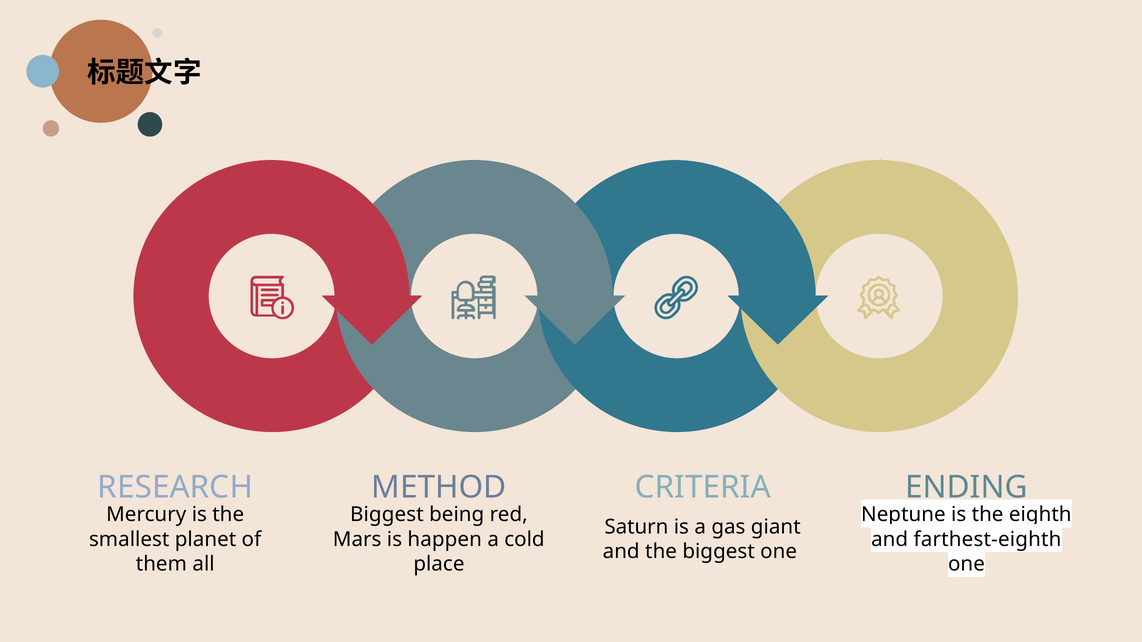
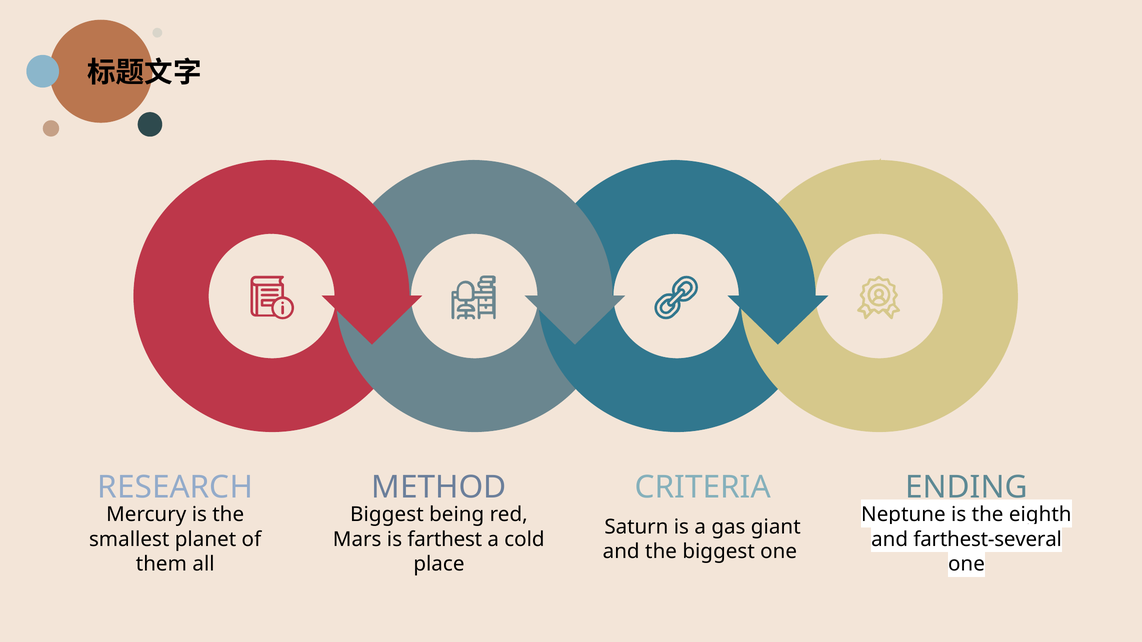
happen: happen -> farthest (445, 540)
farthest-eighth: farthest-eighth -> farthest-several (988, 540)
